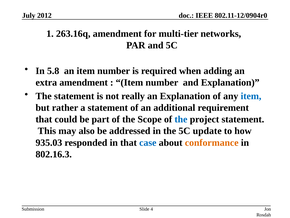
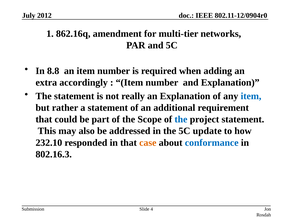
263.16q: 263.16q -> 862.16q (73, 34)
5.8: 5.8 -> 8.8 (53, 71)
extra amendment: amendment -> accordingly (84, 82)
935.03: 935.03 -> 232.10 (49, 142)
case colour: blue -> orange (148, 142)
conformance colour: orange -> blue (212, 142)
